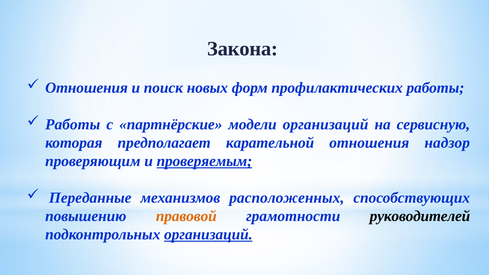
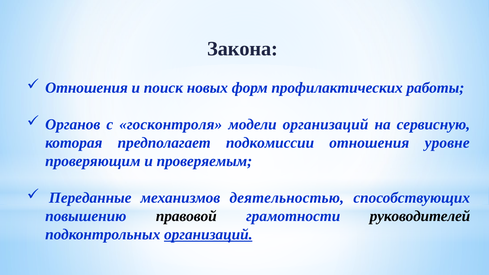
Работы: Работы -> Органов (73, 125)
партнёрские: партнёрские -> госконтроля (171, 125)
карательной: карательной -> подкомиссии (270, 143)
надзор: надзор -> уровне (447, 143)
проверяемым underline: present -> none (204, 161)
расположенных: расположенных -> деятельностью (287, 198)
правовой colour: orange -> black (186, 216)
